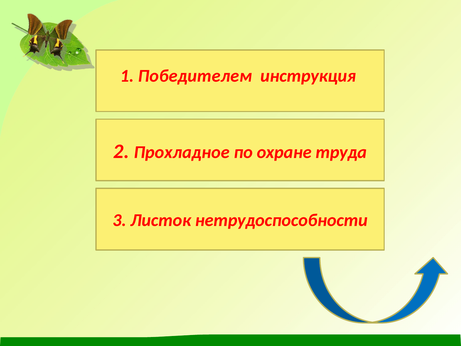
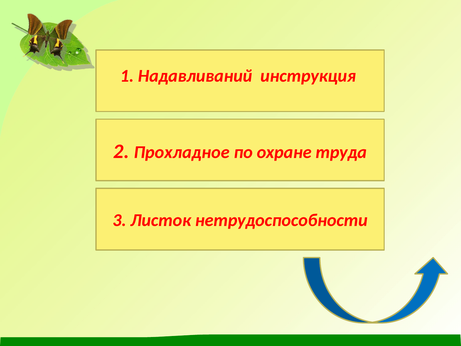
Победителем: Победителем -> Надавливаний (195, 76)
